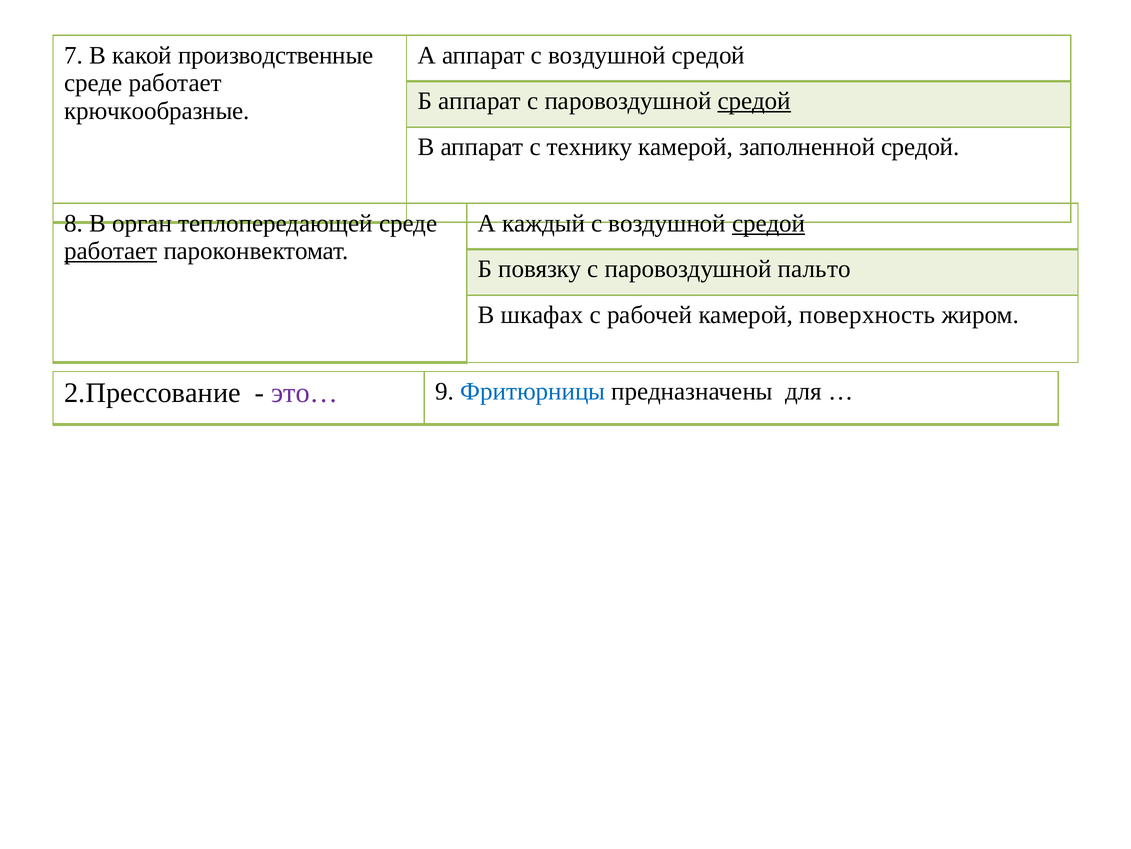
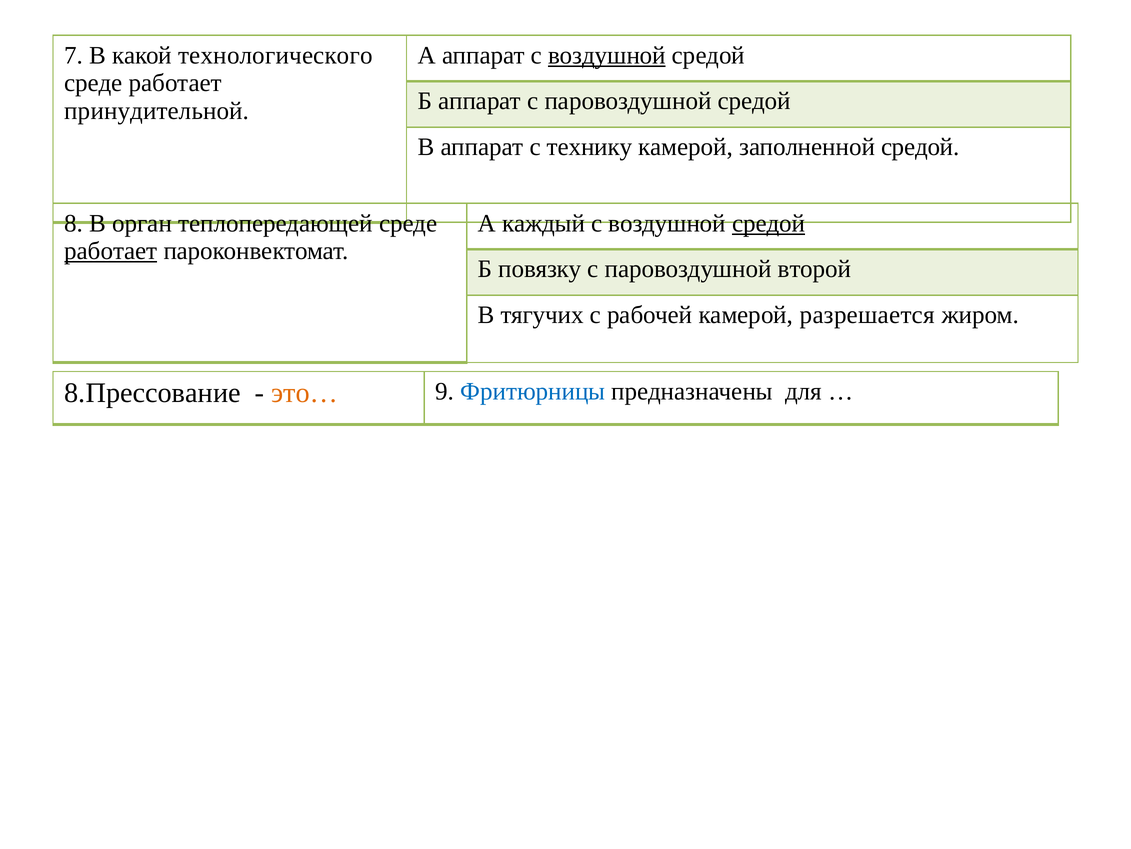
производственные: производственные -> технологического (275, 55)
воздушной underline: none -> present (607, 55)
средой underline: present -> none (754, 101)
крючкообразные: крючкообразные -> принудительной (157, 111)
пальто: пальто -> второй (815, 269)
шкафах: шкафах -> тягучих (542, 315)
поверхность: поверхность -> разрешается (867, 315)
2.Прессование: 2.Прессование -> 8.Прессование (153, 393)
это… colour: purple -> orange (305, 393)
